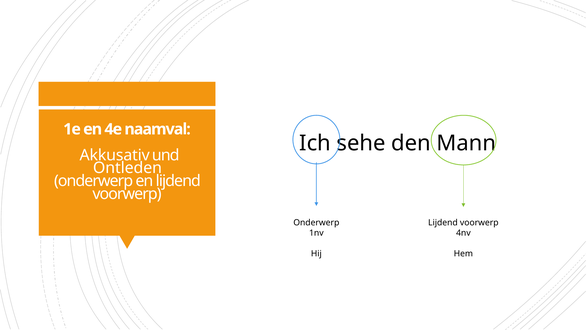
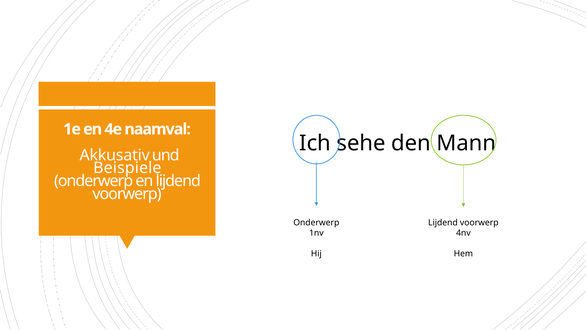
Ontleden: Ontleden -> Beispiele (127, 168)
